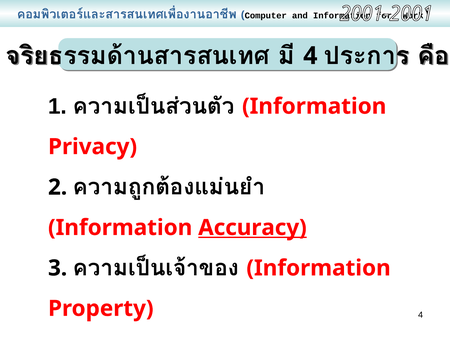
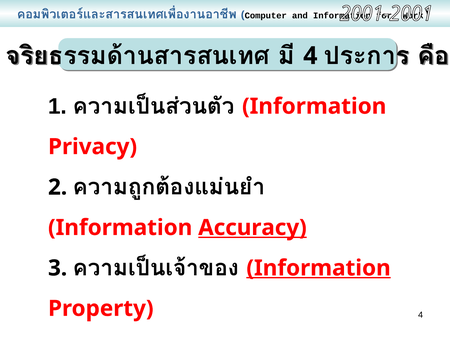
Information underline: none -> present (319, 268)
